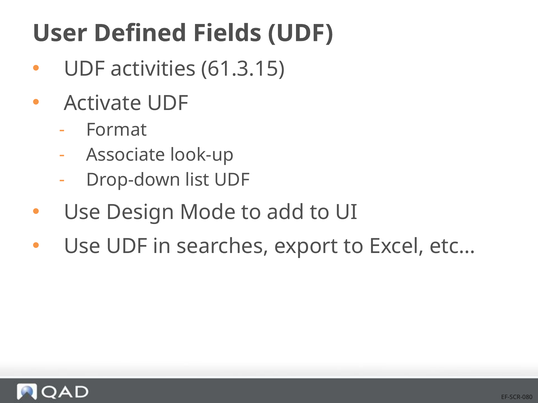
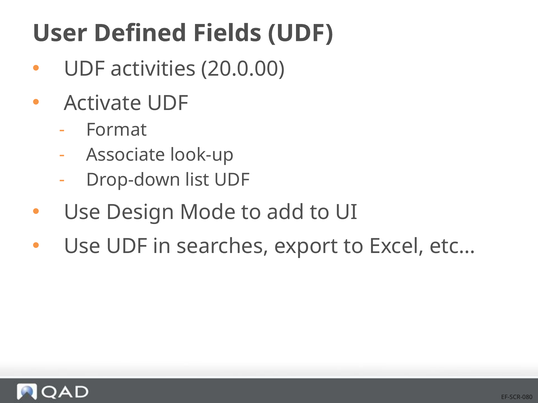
61.3.15: 61.3.15 -> 20.0.00 (243, 69)
